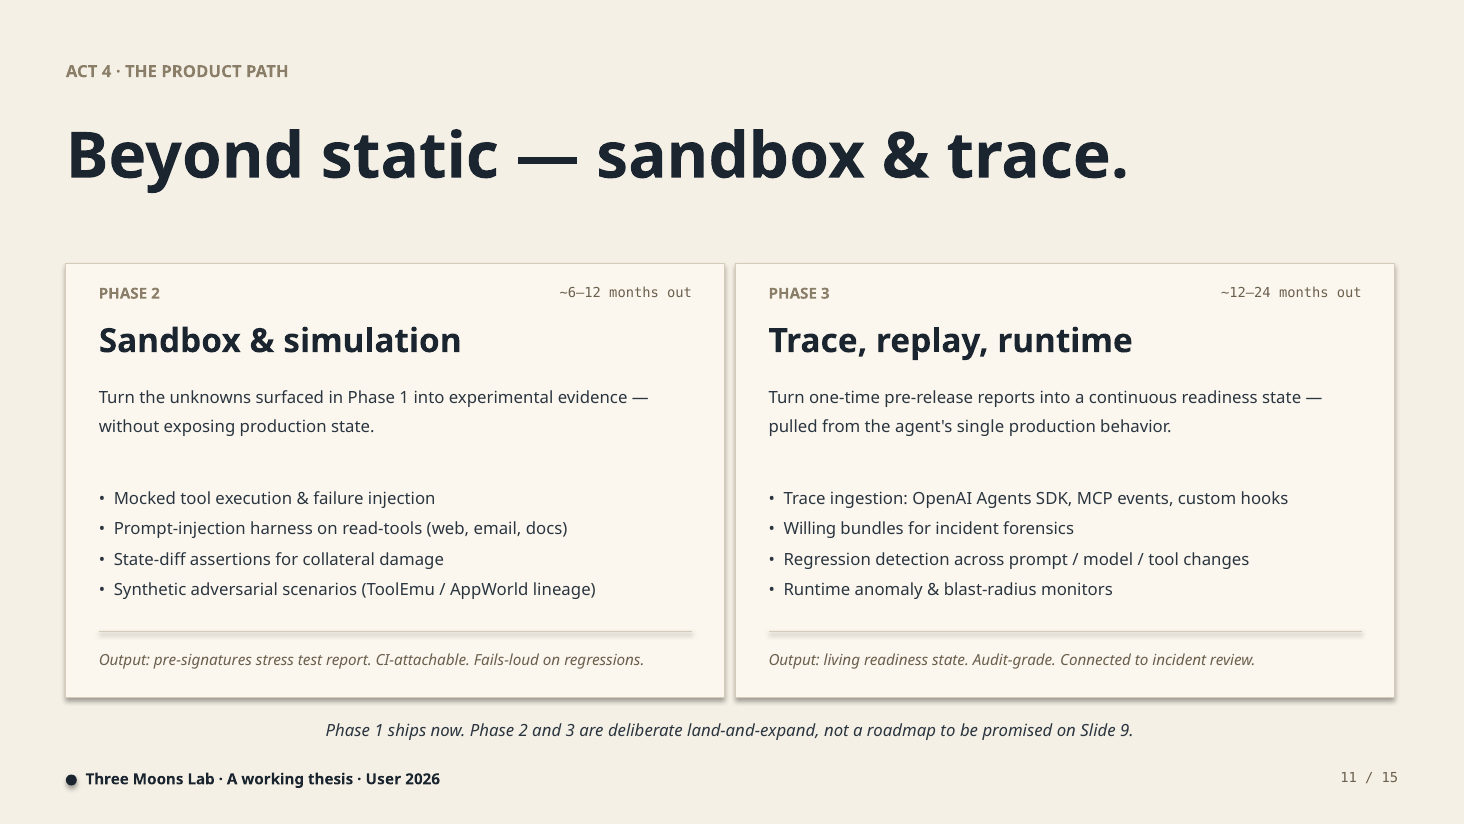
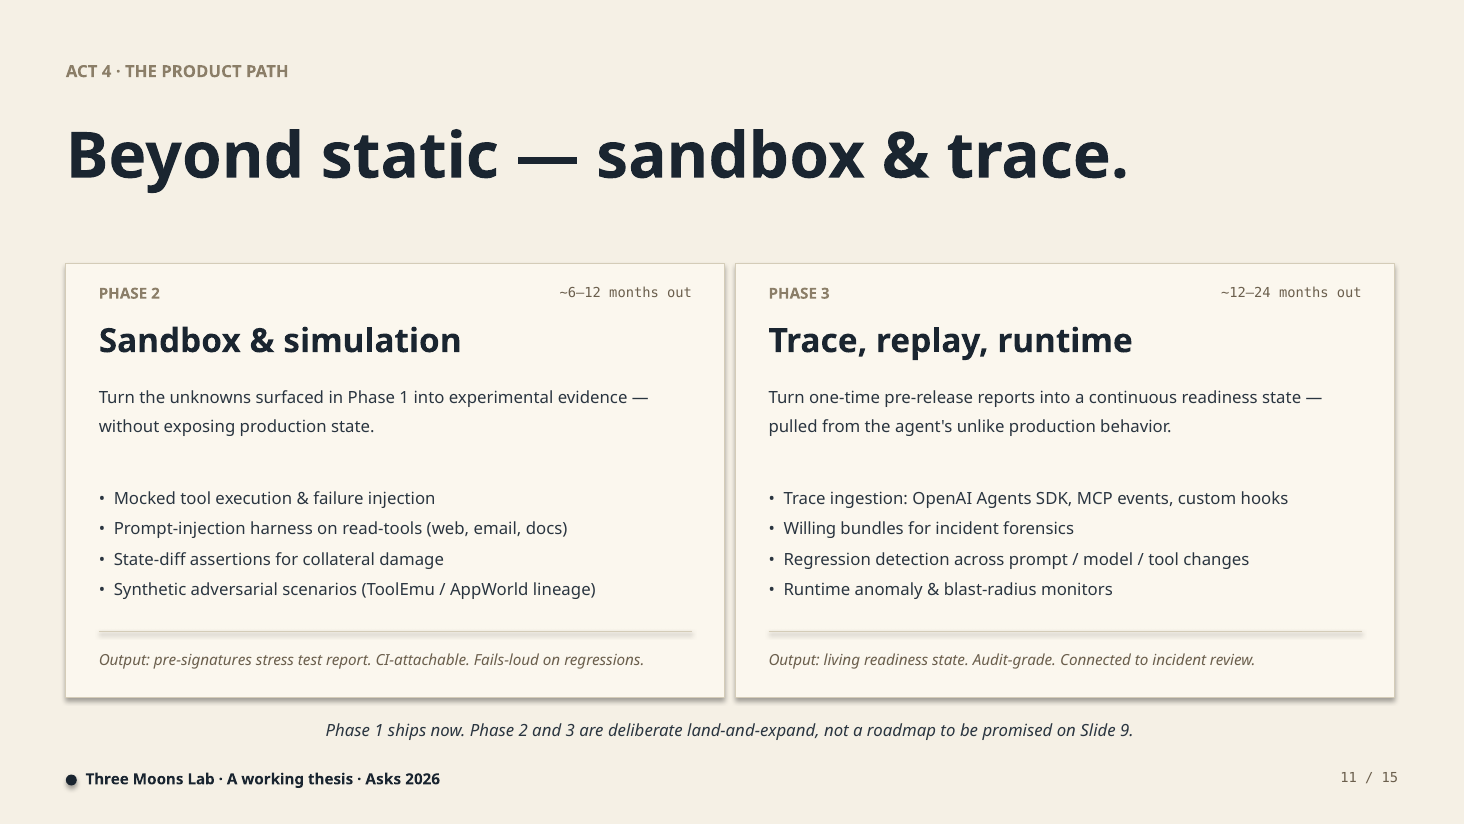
single: single -> unlike (981, 426)
User: User -> Asks (383, 779)
